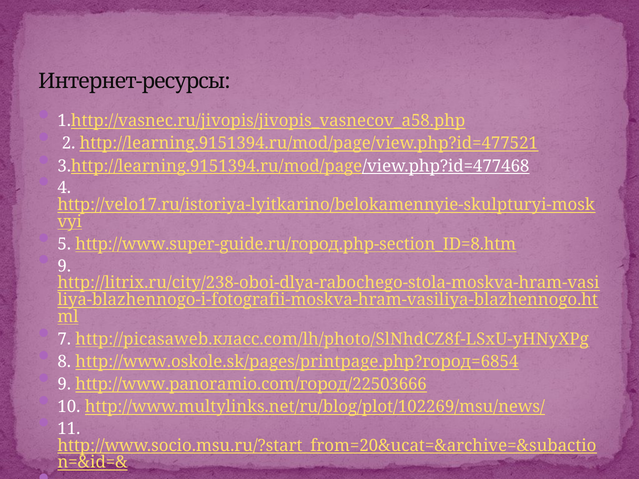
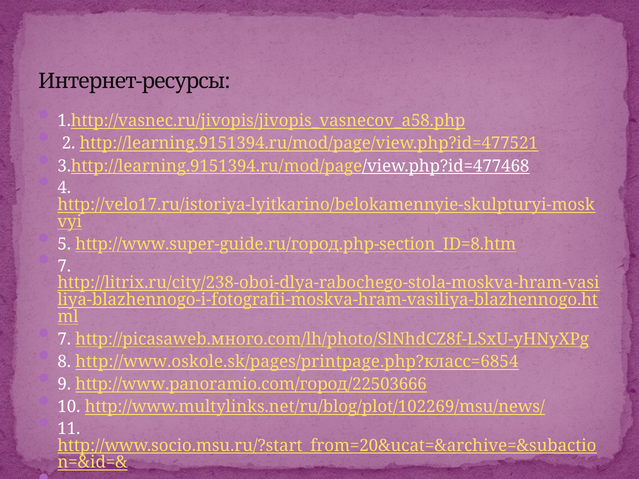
9: 9 -> 7 (64, 266)
http://picasaweb.класс.com/lh/photo/SlNhdCZ8f-LSxU-yHNyXPg: http://picasaweb.класс.com/lh/photo/SlNhdCZ8f-LSxU-yHNyXPg -> http://picasaweb.много.com/lh/photo/SlNhdCZ8f-LSxU-yHNyXPg (332, 339)
http://www.oskole.sk/pages/printpage.php?город=6854: http://www.oskole.sk/pages/printpage.php?город=6854 -> http://www.oskole.sk/pages/printpage.php?класс=6854 (297, 362)
